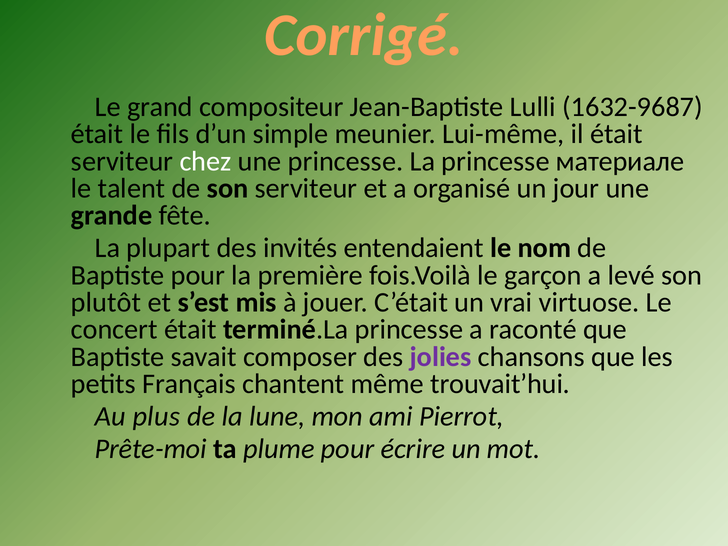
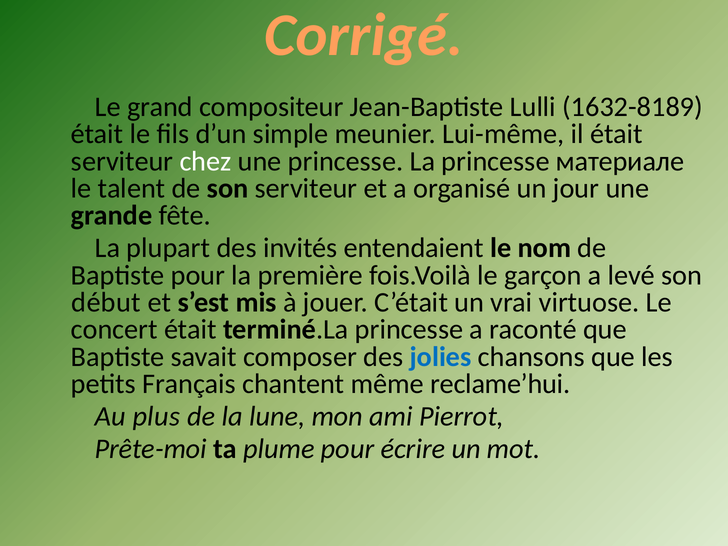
1632-9687: 1632-9687 -> 1632-8189 (633, 107)
plutôt: plutôt -> début (106, 302)
jolies colour: purple -> blue (441, 357)
trouvait’hui: trouvait’hui -> reclame’hui (500, 384)
